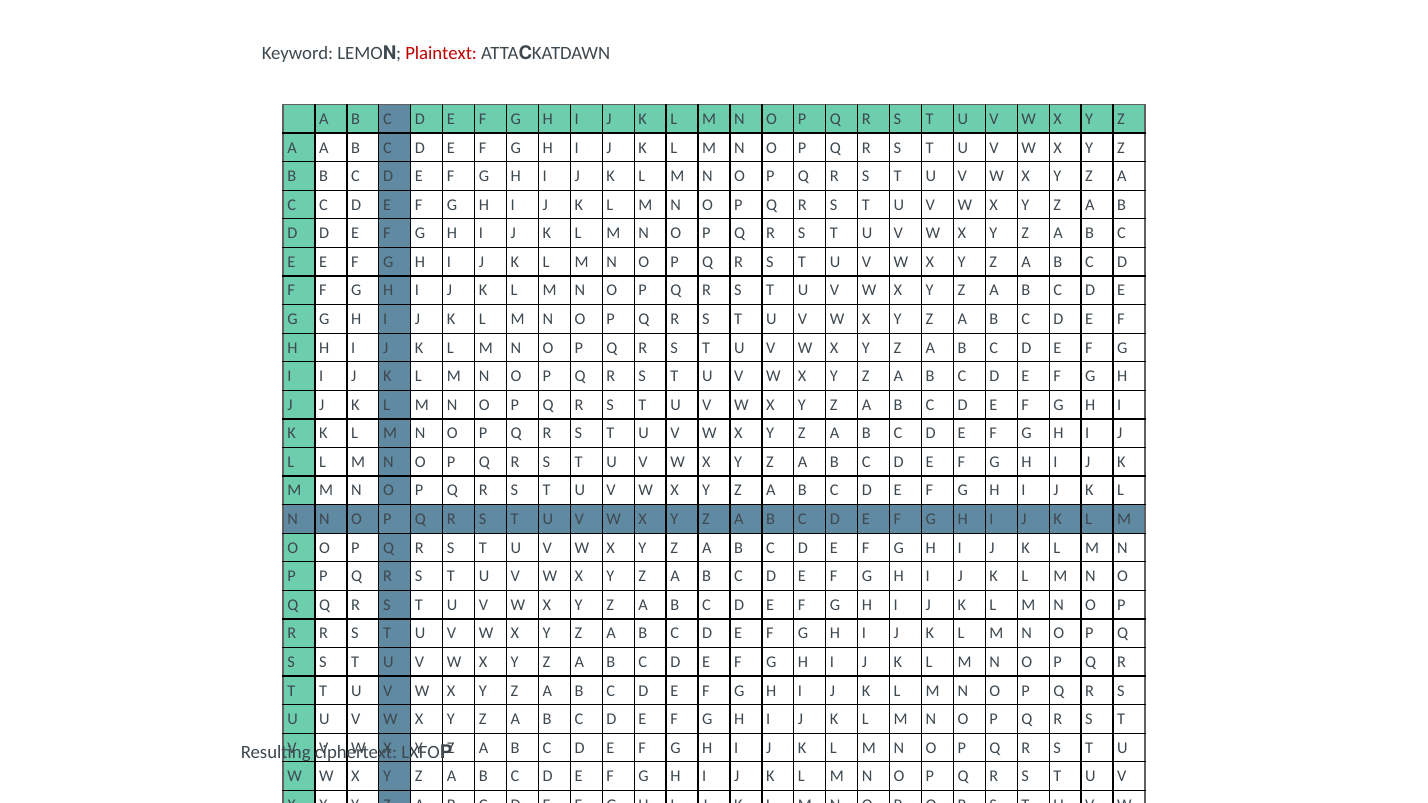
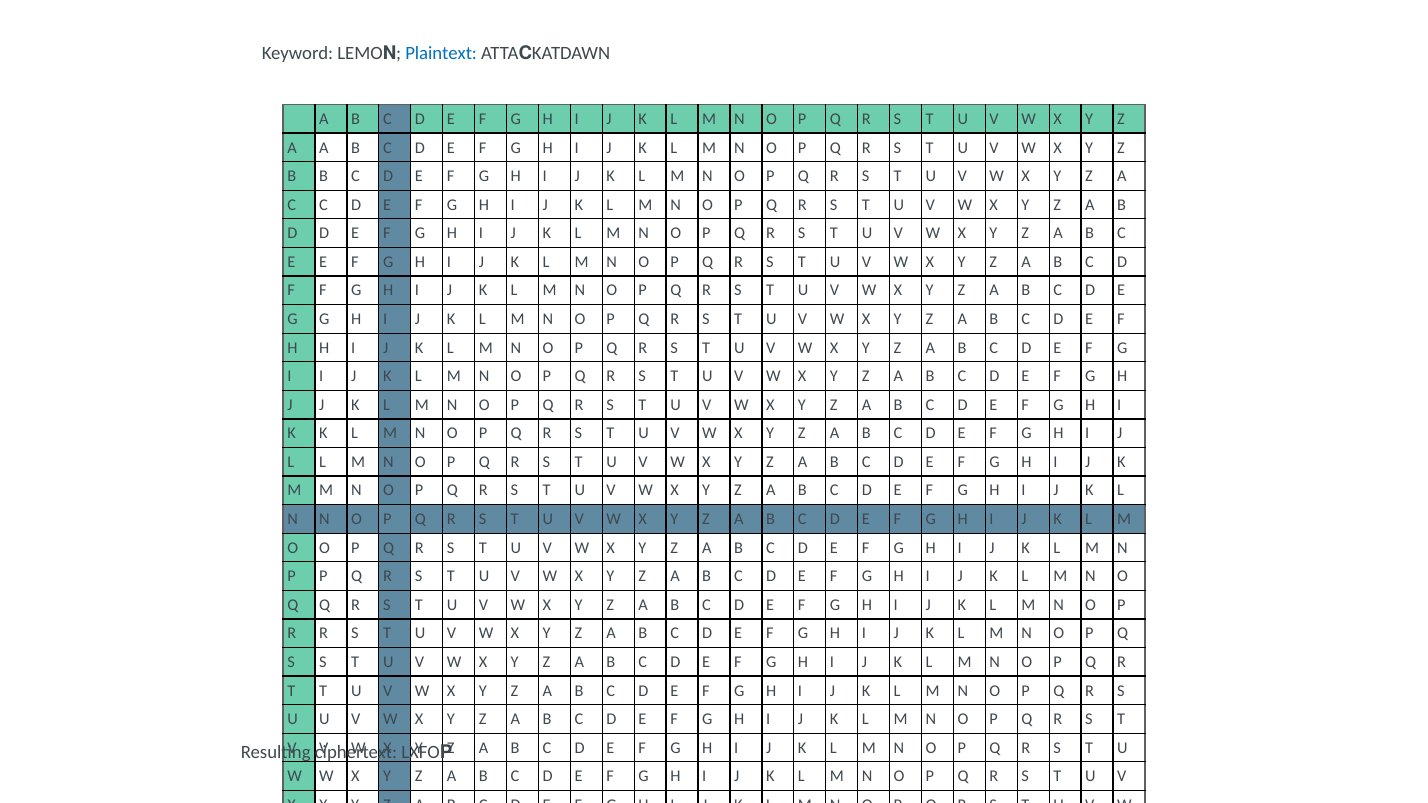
Plaintext colour: red -> blue (441, 53)
